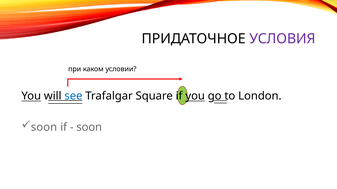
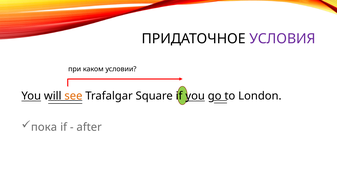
see colour: blue -> orange (73, 96)
soon: soon -> пока (44, 127)
soon: soon -> after (89, 127)
